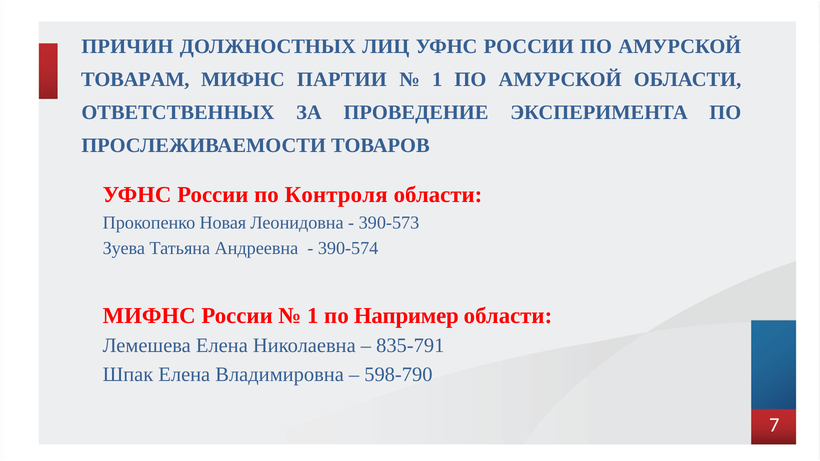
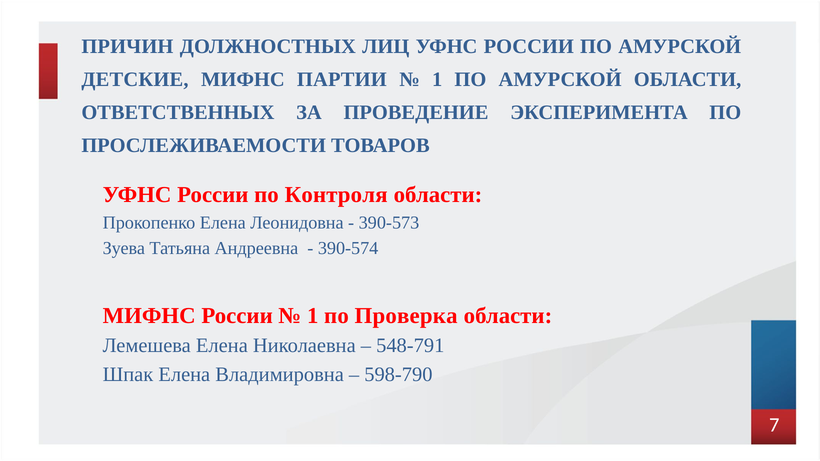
ТОВАРАМ: ТОВАРАМ -> ДЕТСКИЕ (135, 79)
Прокопенко Новая: Новая -> Елена (223, 223)
Например: Например -> Проверка (406, 316)
835-791: 835-791 -> 548-791 (410, 346)
